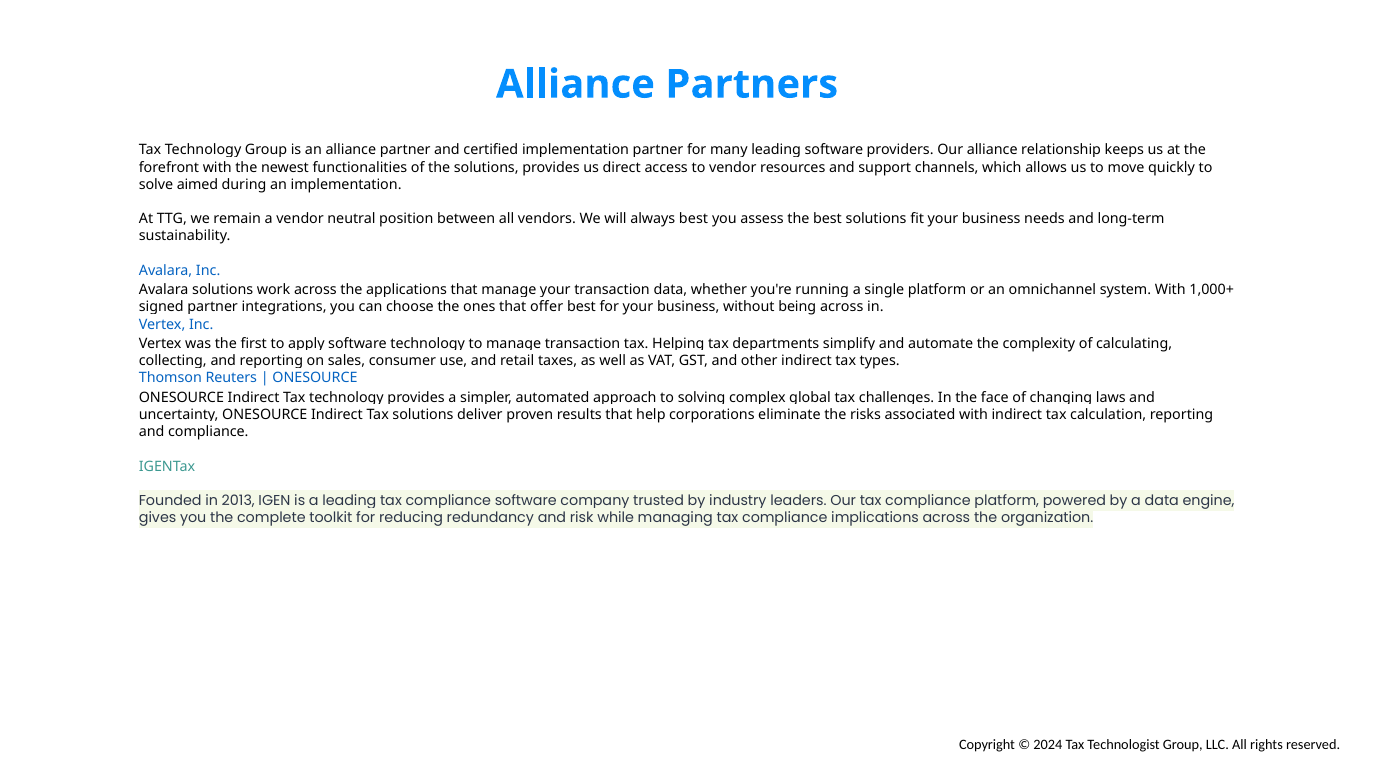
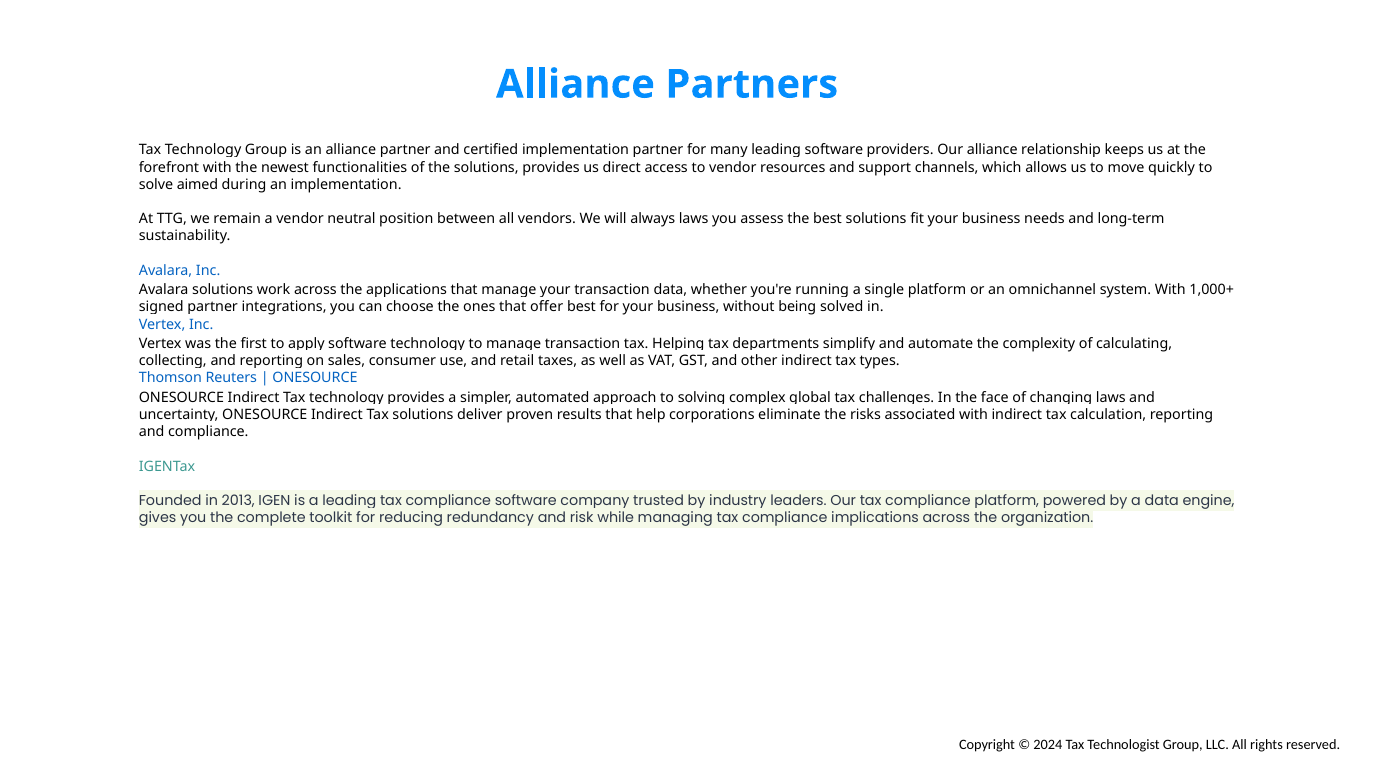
always best: best -> laws (694, 219)
being across: across -> solved (842, 307)
